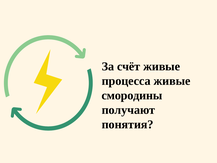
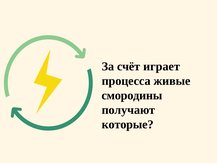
счёт живые: живые -> играет (162, 66)
понятия: понятия -> которые (128, 124)
